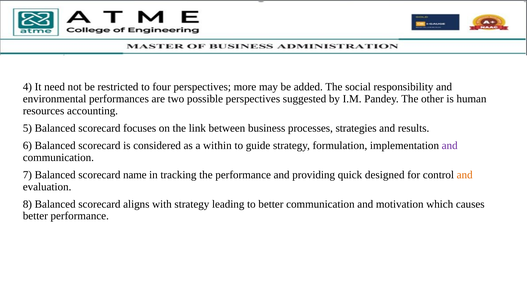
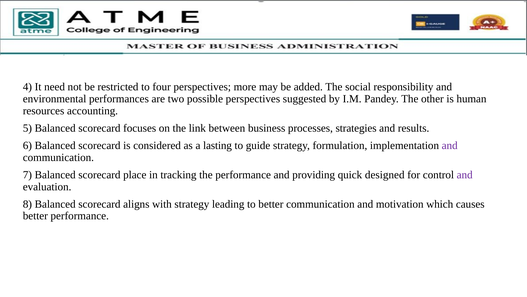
within: within -> lasting (217, 145)
name: name -> place (135, 174)
and colour: orange -> purple (465, 174)
